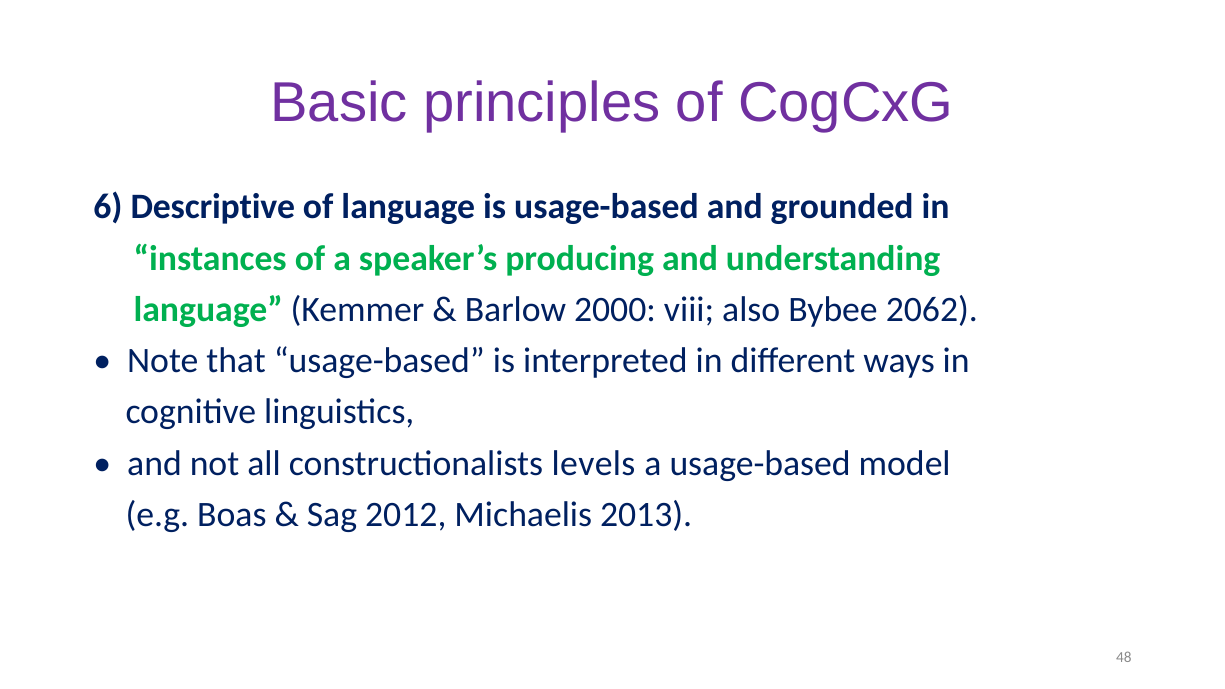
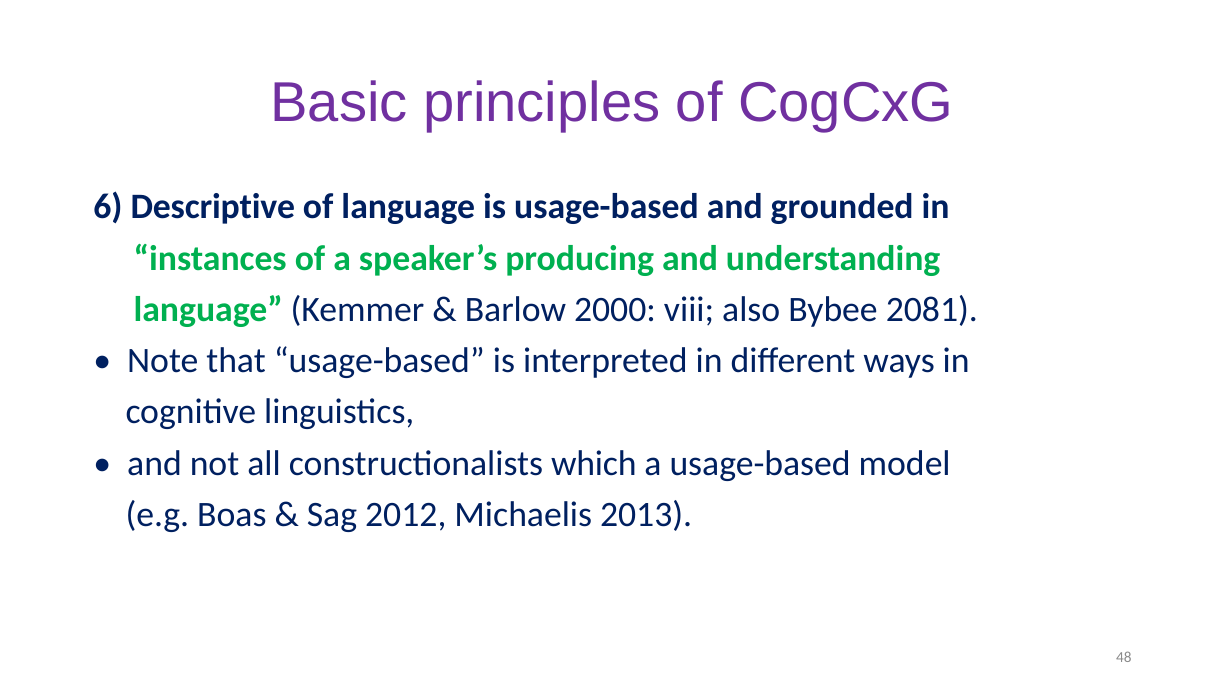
2062: 2062 -> 2081 (932, 310)
levels: levels -> which (594, 463)
